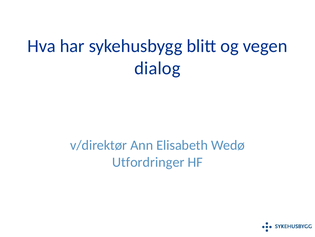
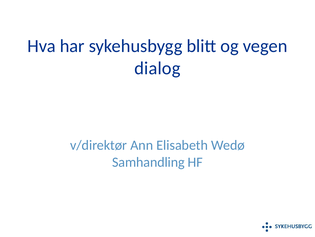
Utfordringer: Utfordringer -> Samhandling (148, 162)
